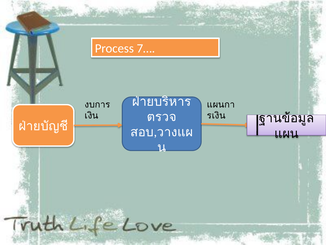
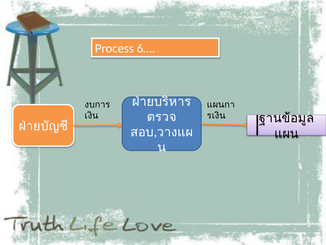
7…: 7… -> 6… (146, 48)
